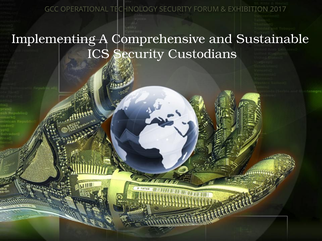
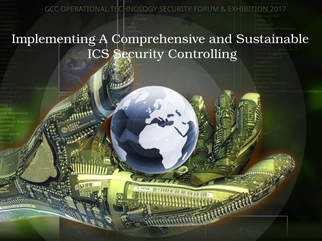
Custodians: Custodians -> Controlling (202, 54)
